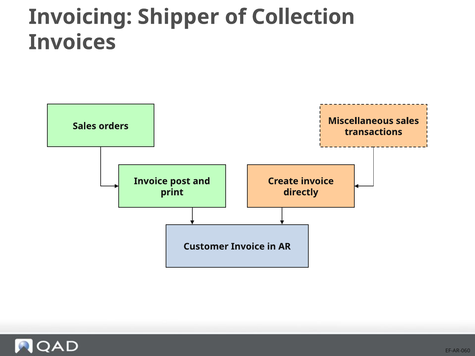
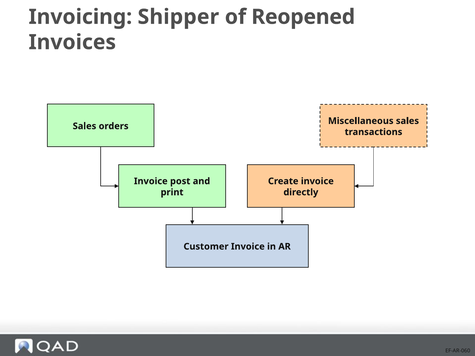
Collection: Collection -> Reopened (303, 17)
